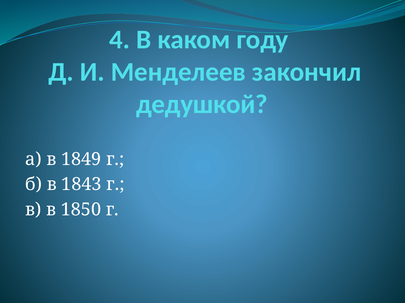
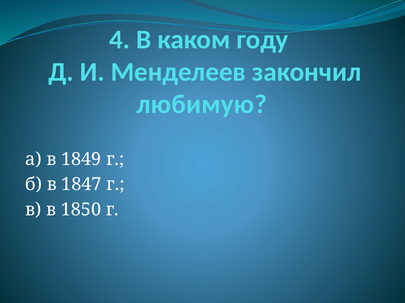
дедушкой: дедушкой -> любимую (202, 105)
1843: 1843 -> 1847 (81, 185)
